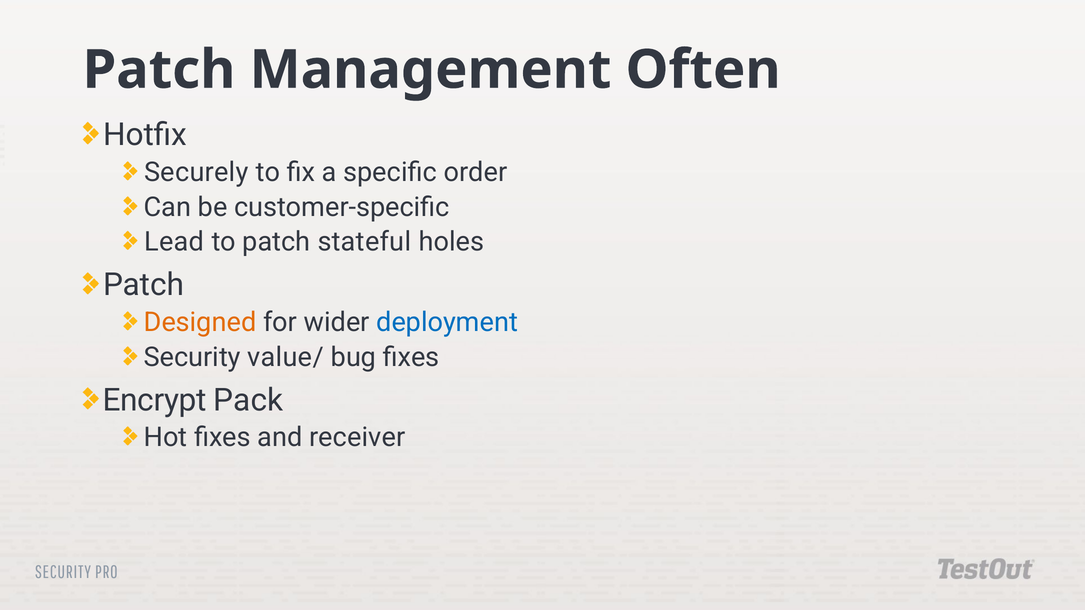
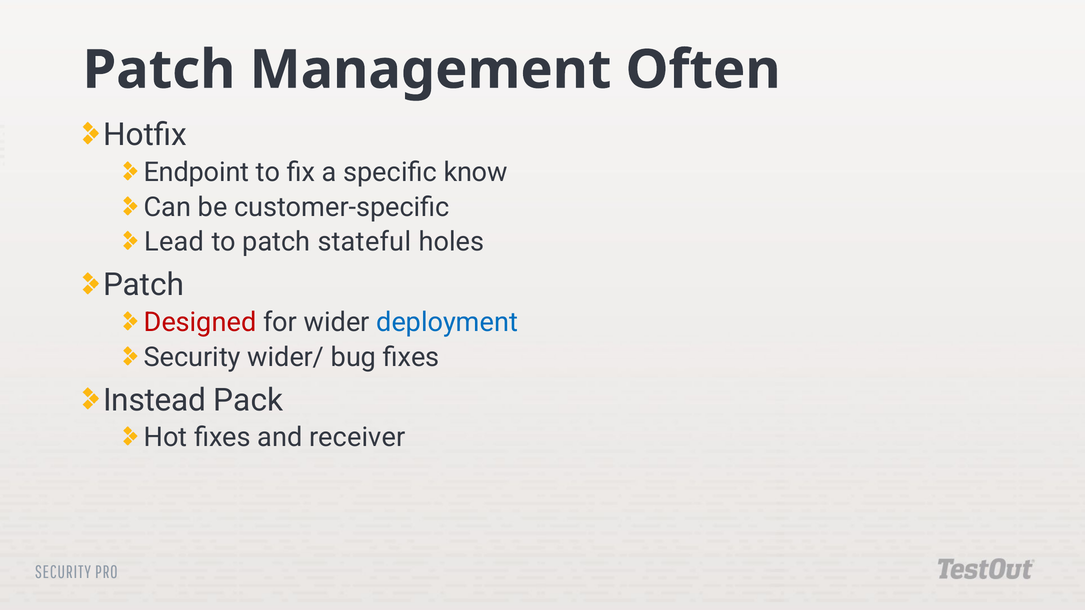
Securely: Securely -> Endpoint (197, 172)
order: order -> know (476, 172)
Designed colour: orange -> red (200, 322)
value/: value/ -> wider/ (286, 357)
Encrypt: Encrypt -> Instead (155, 400)
